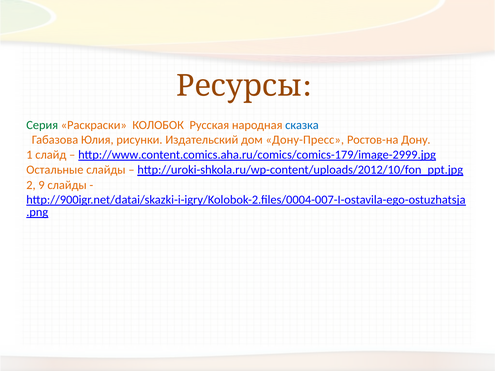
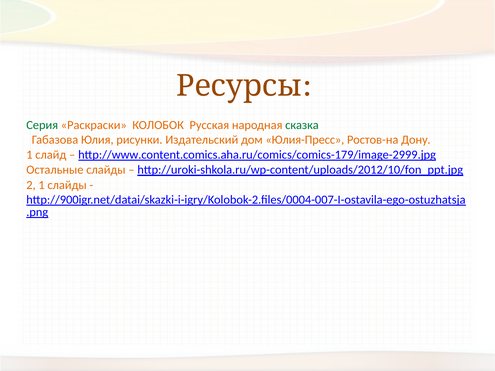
сказка colour: blue -> green (302, 125)
Дону-Пресс: Дону-Пресс -> Юлия-Пресс (305, 140)
2 9: 9 -> 1 (42, 185)
